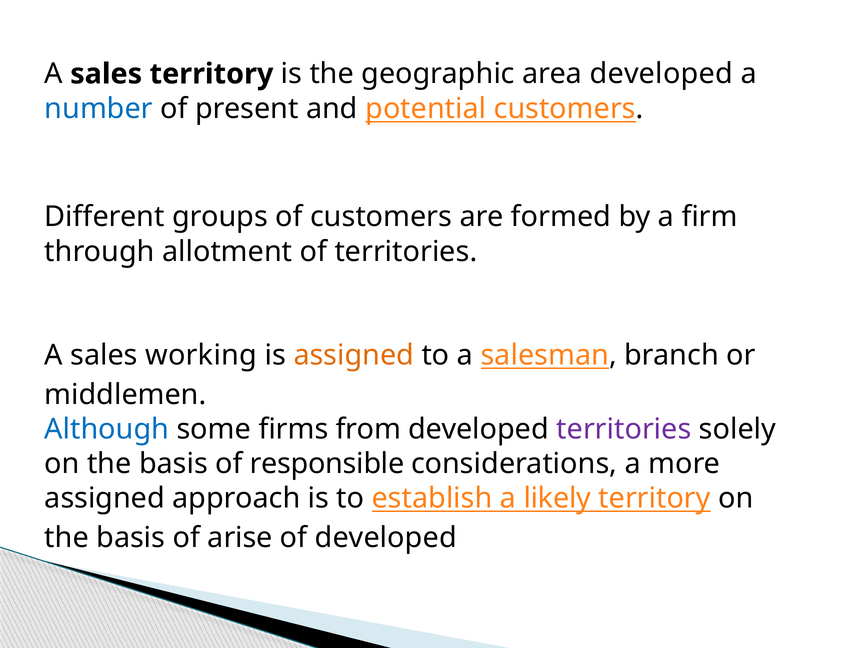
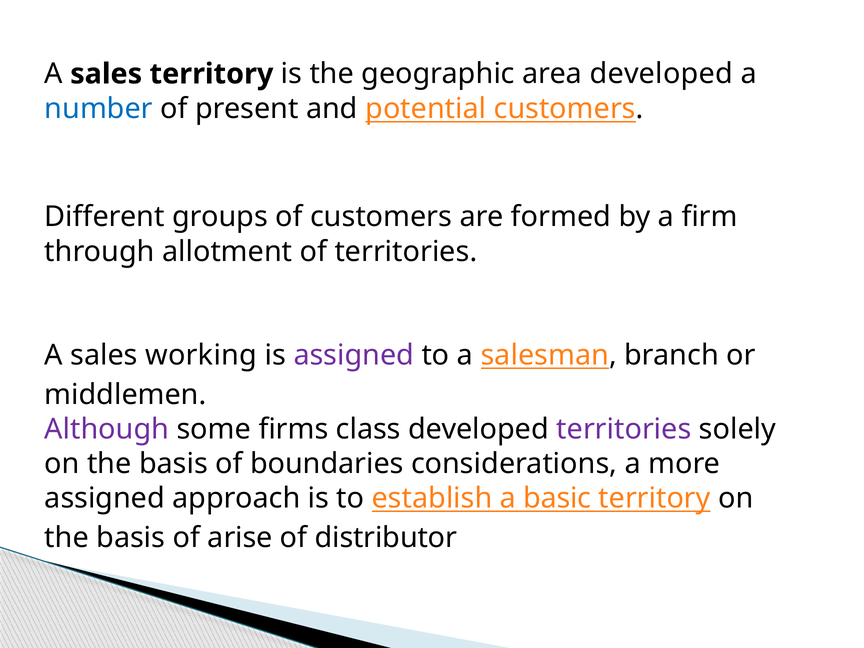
assigned colour: orange -> purple (354, 355)
Although colour: blue -> purple (107, 429)
from: from -> class (368, 429)
responsible: responsible -> boundaries (327, 464)
likely: likely -> basic (557, 498)
of developed: developed -> distributor (386, 537)
